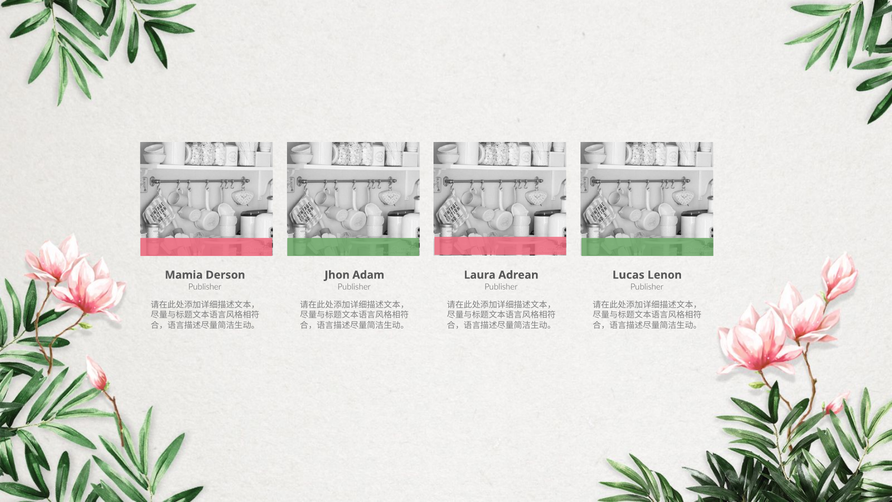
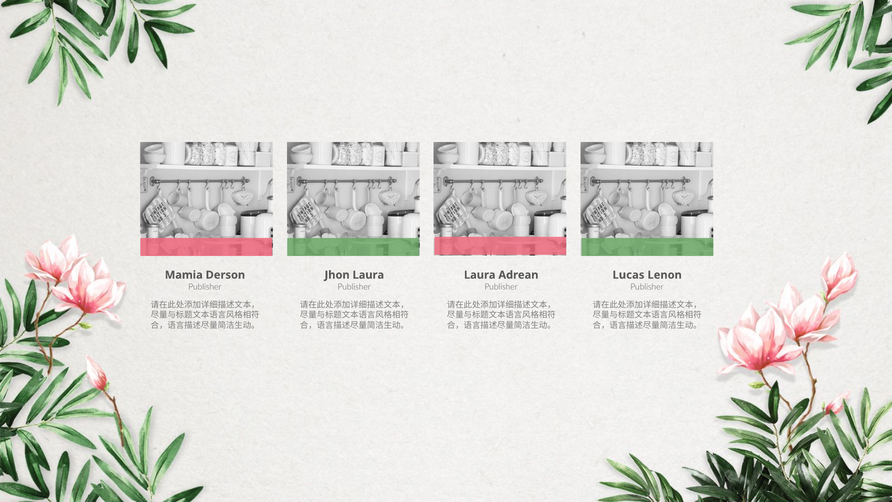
Jhon Adam: Adam -> Laura (368, 275)
